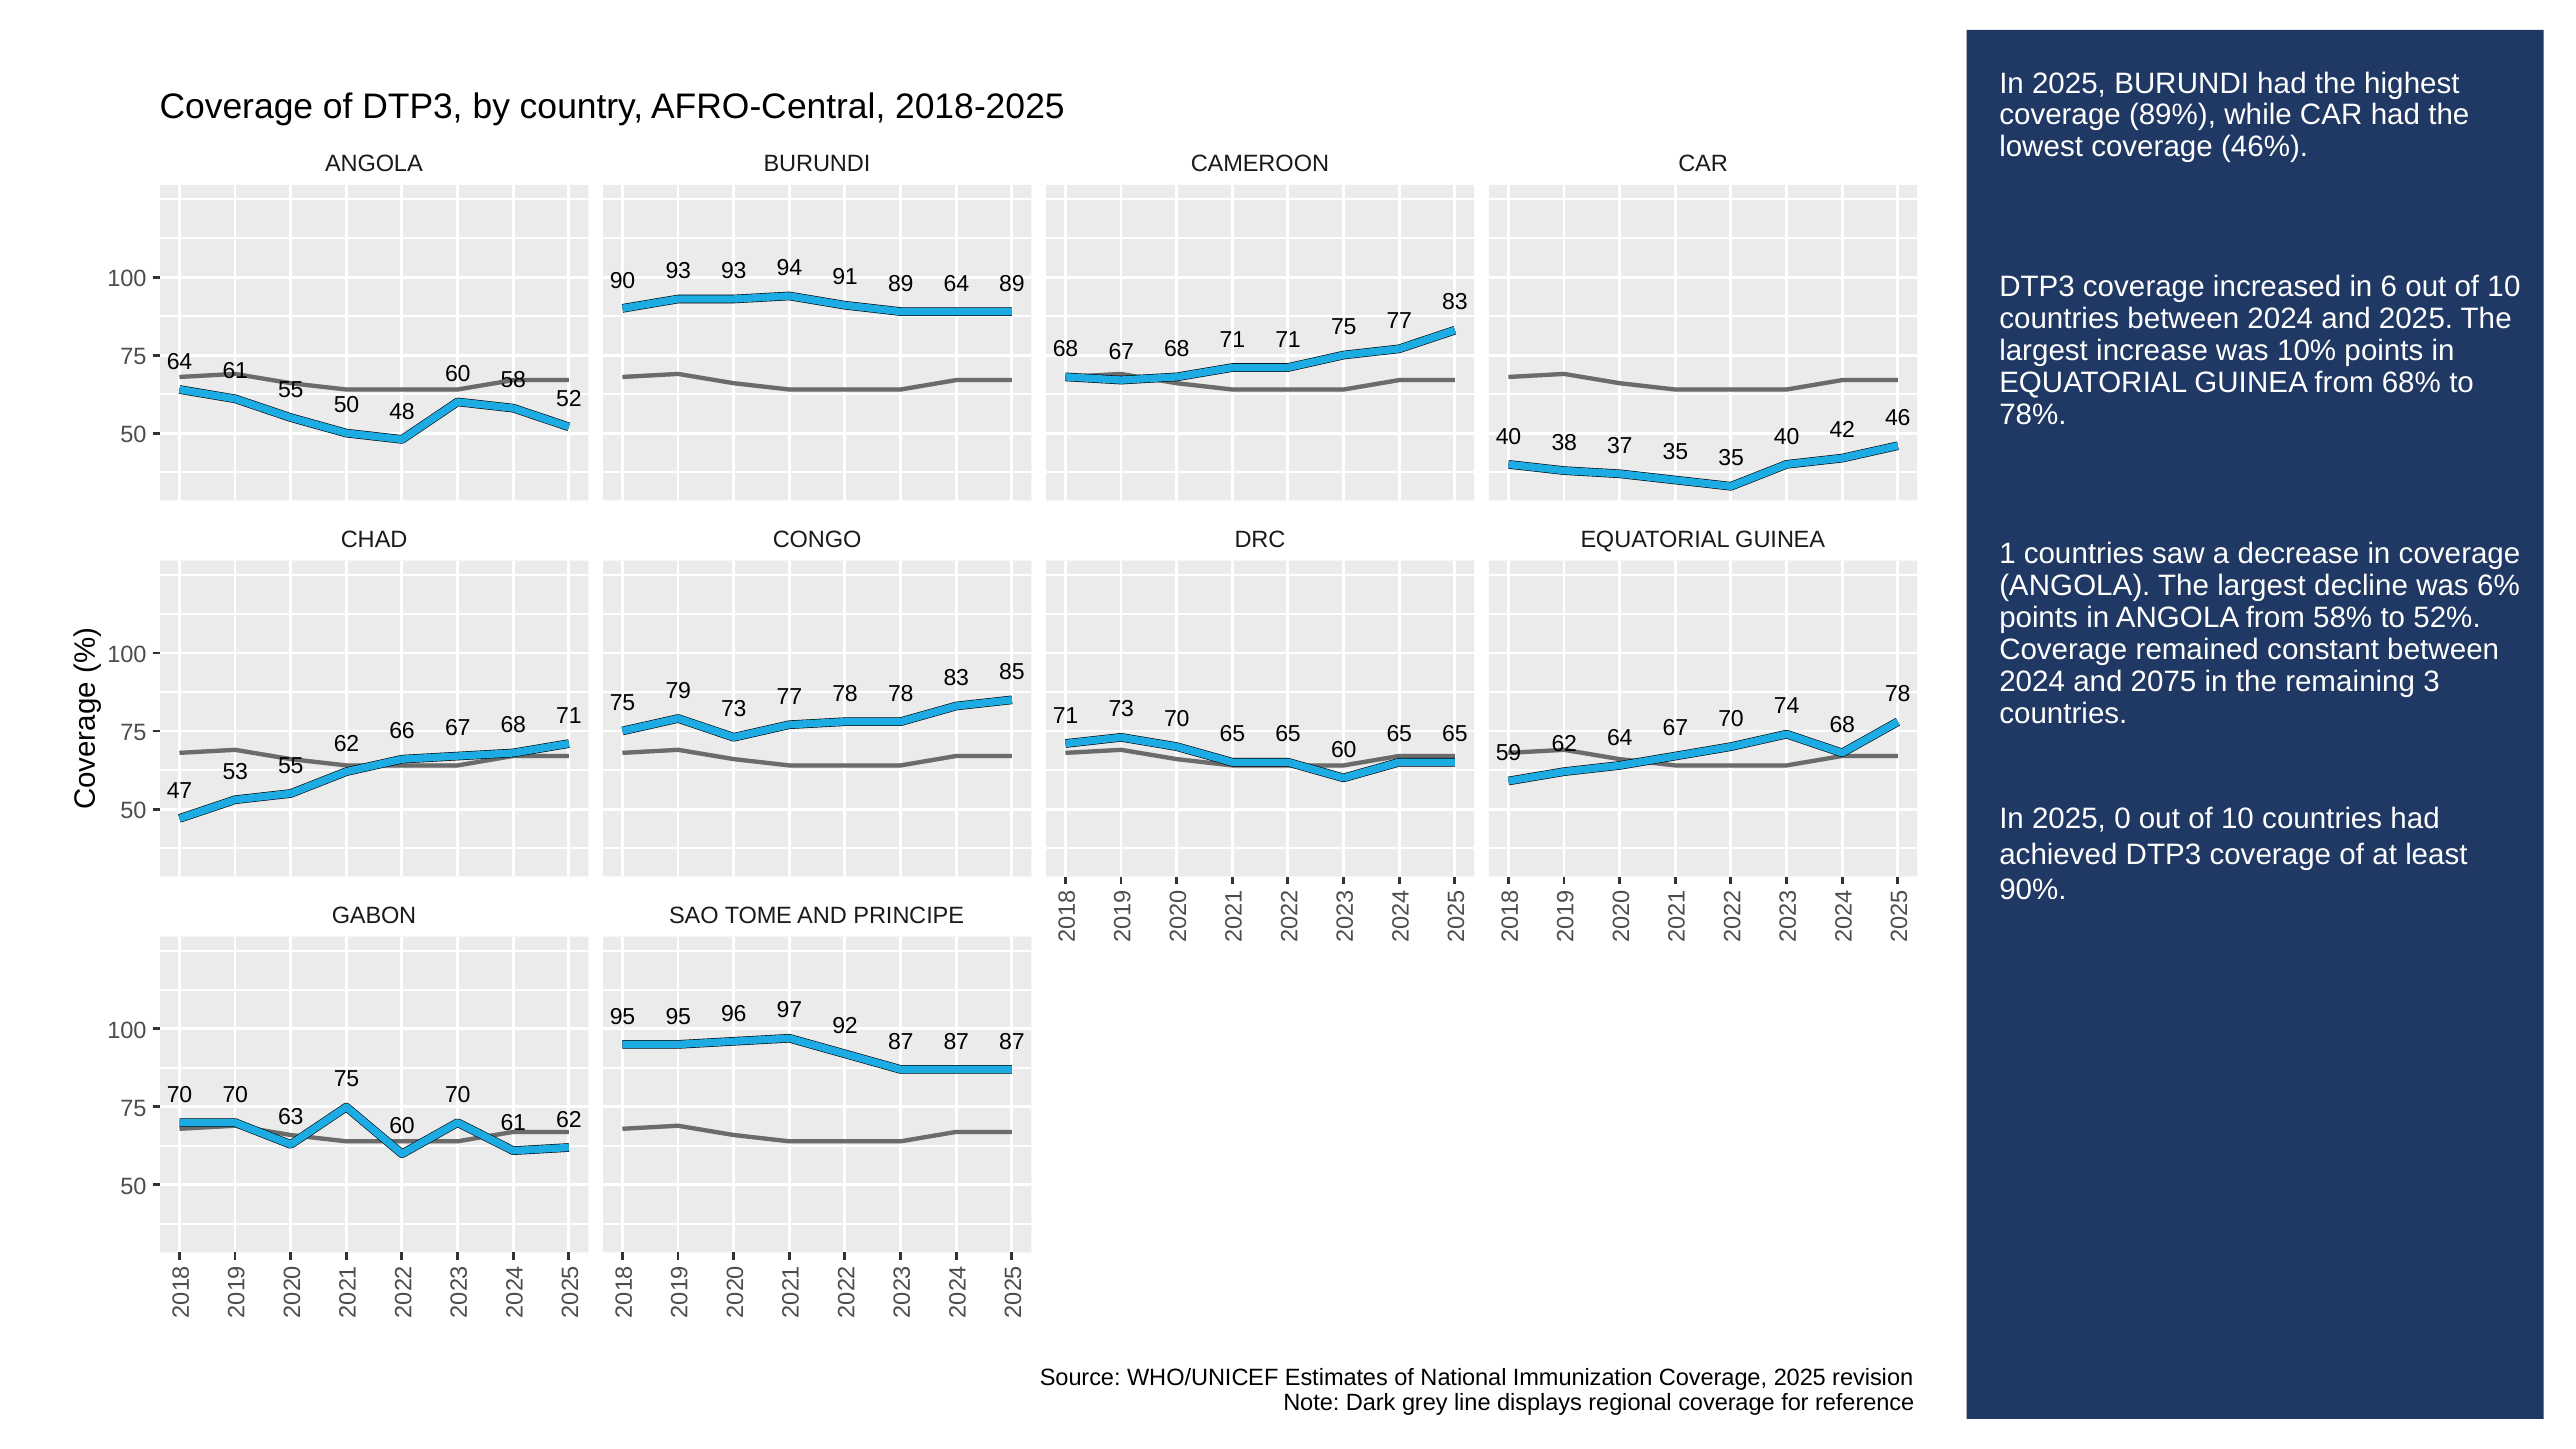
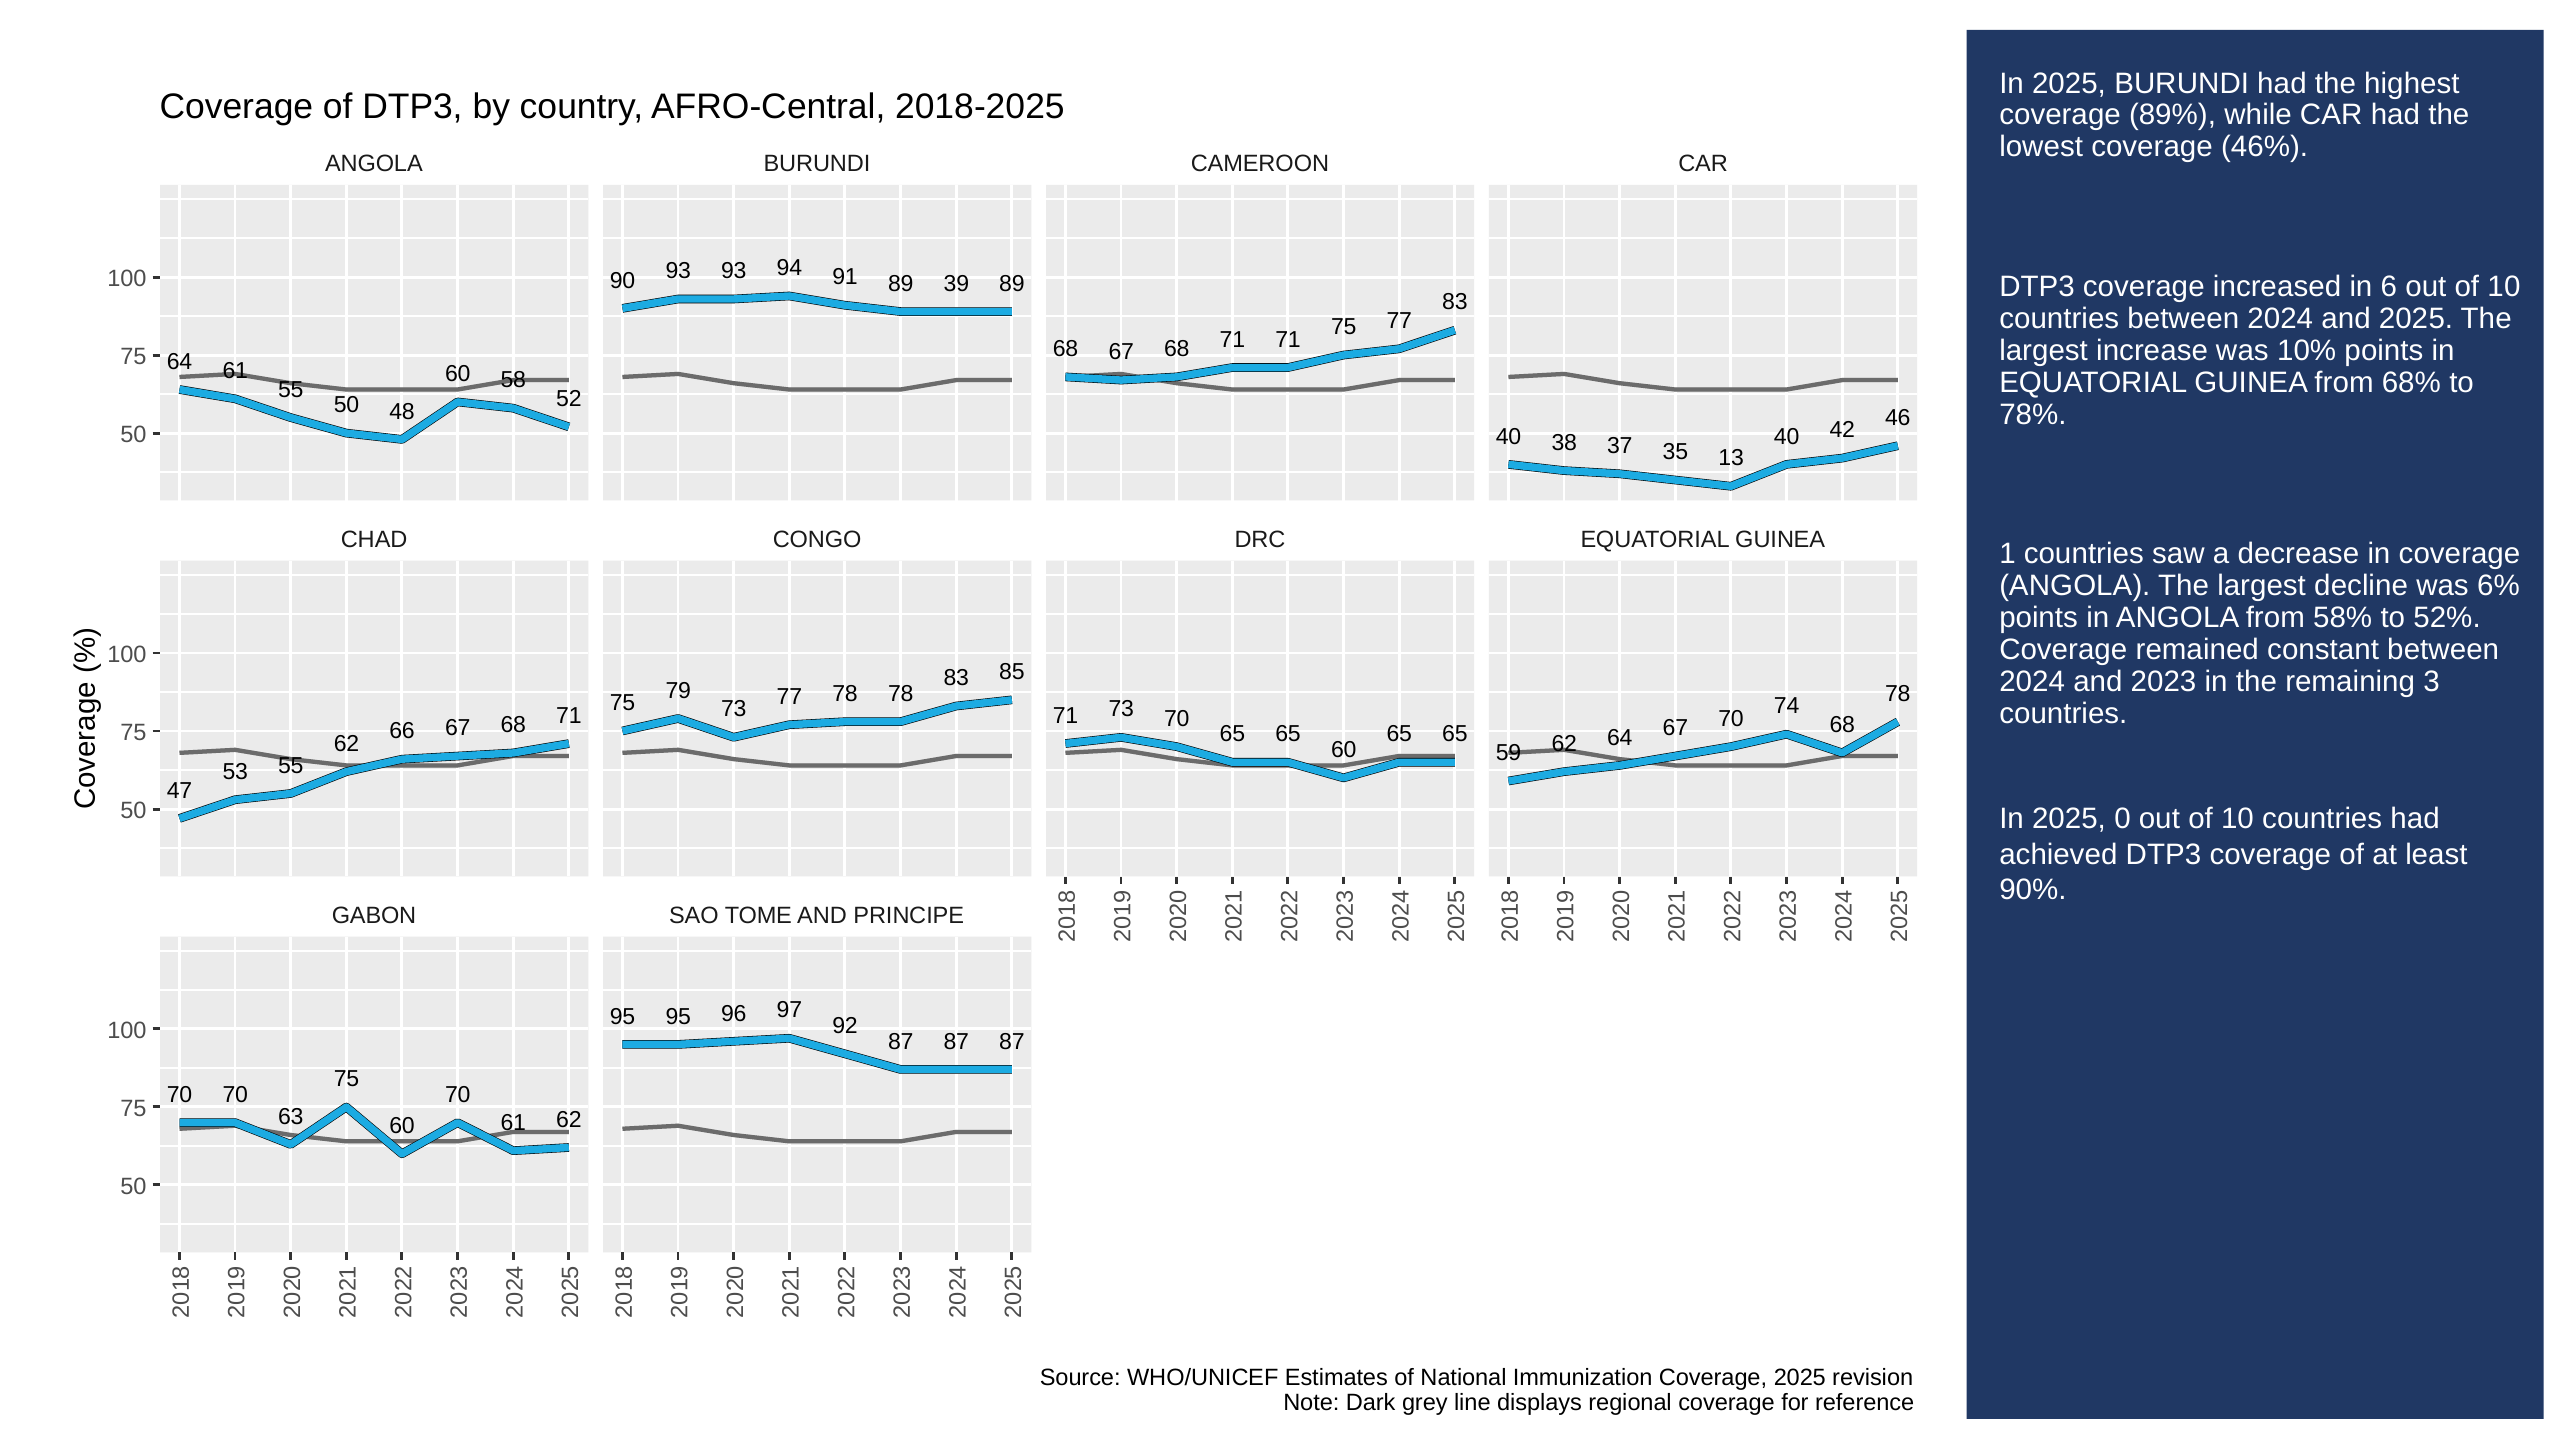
89 64: 64 -> 39 (956, 284)
35 35: 35 -> 13 (1731, 458)
2075: 2075 -> 2023 (2164, 682)
